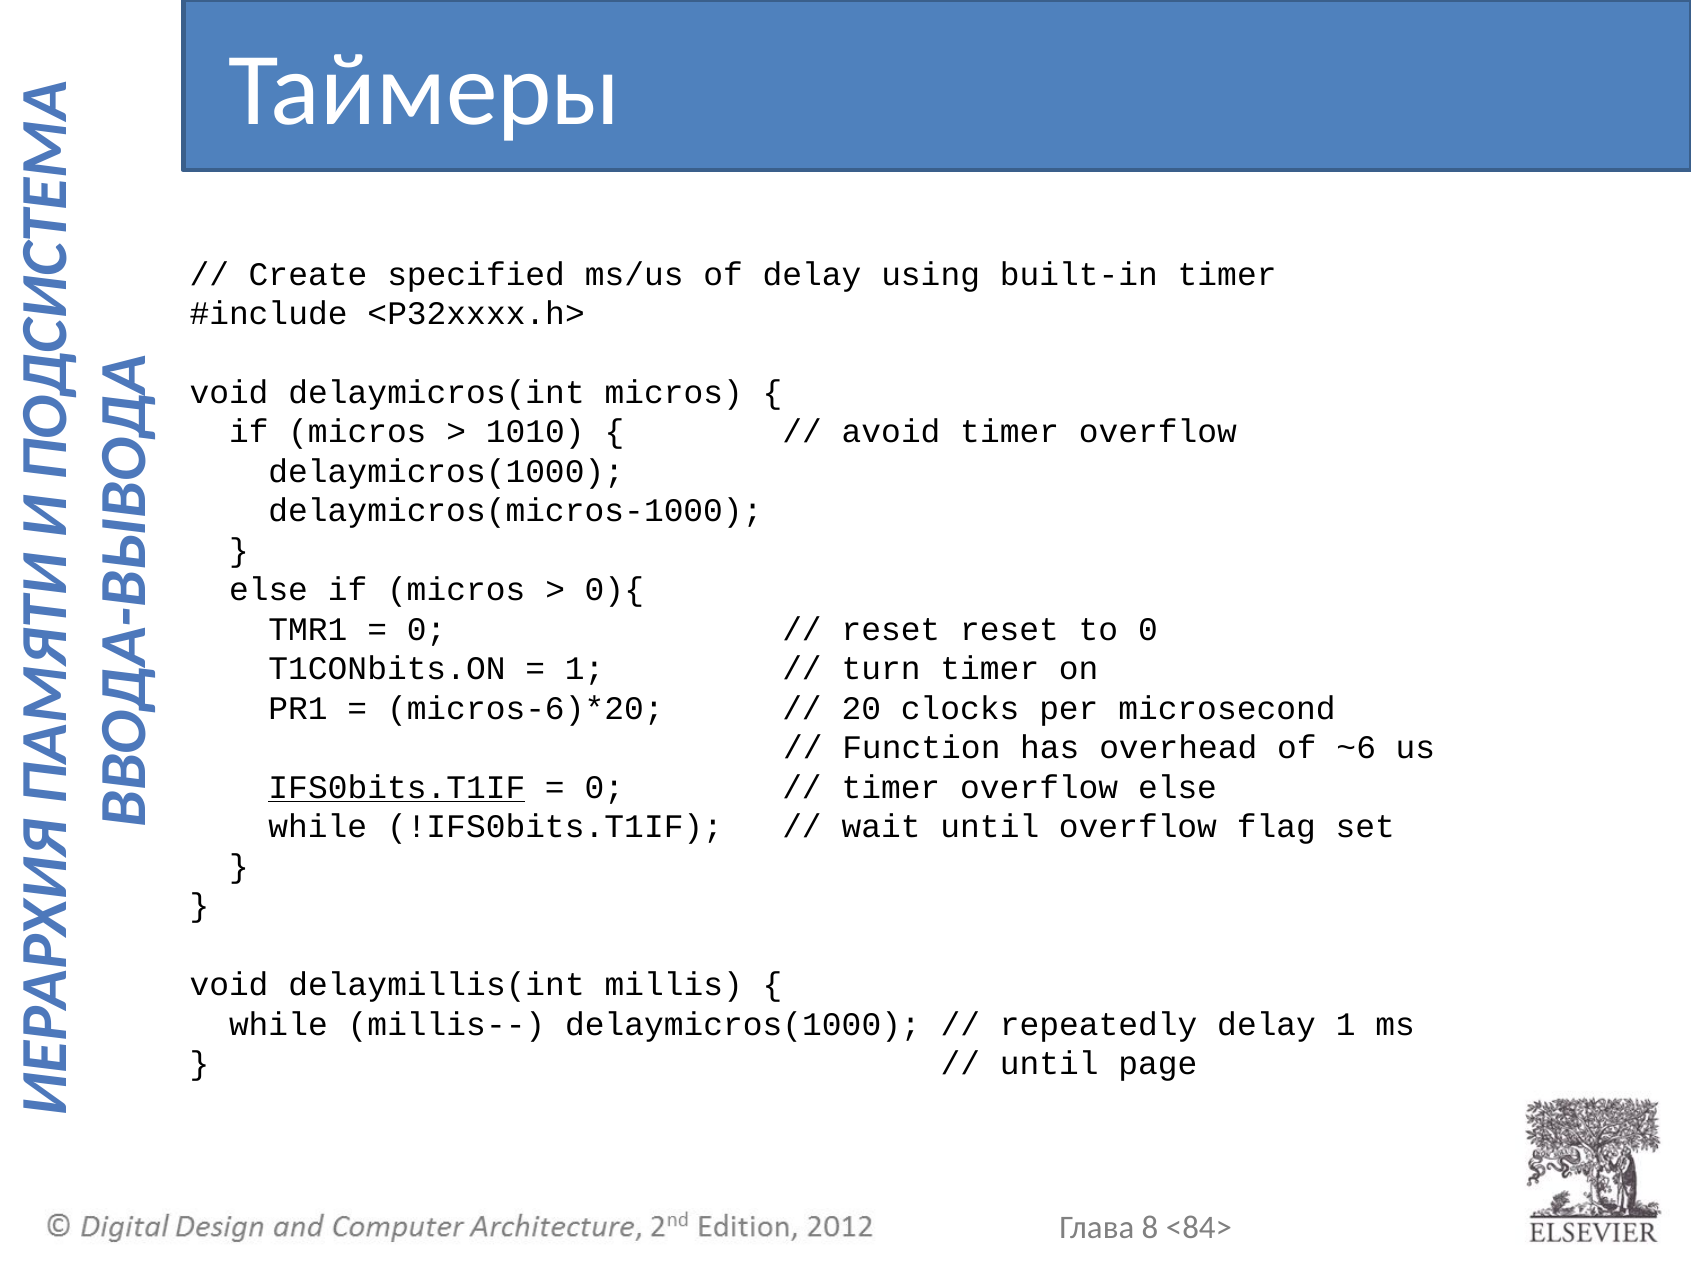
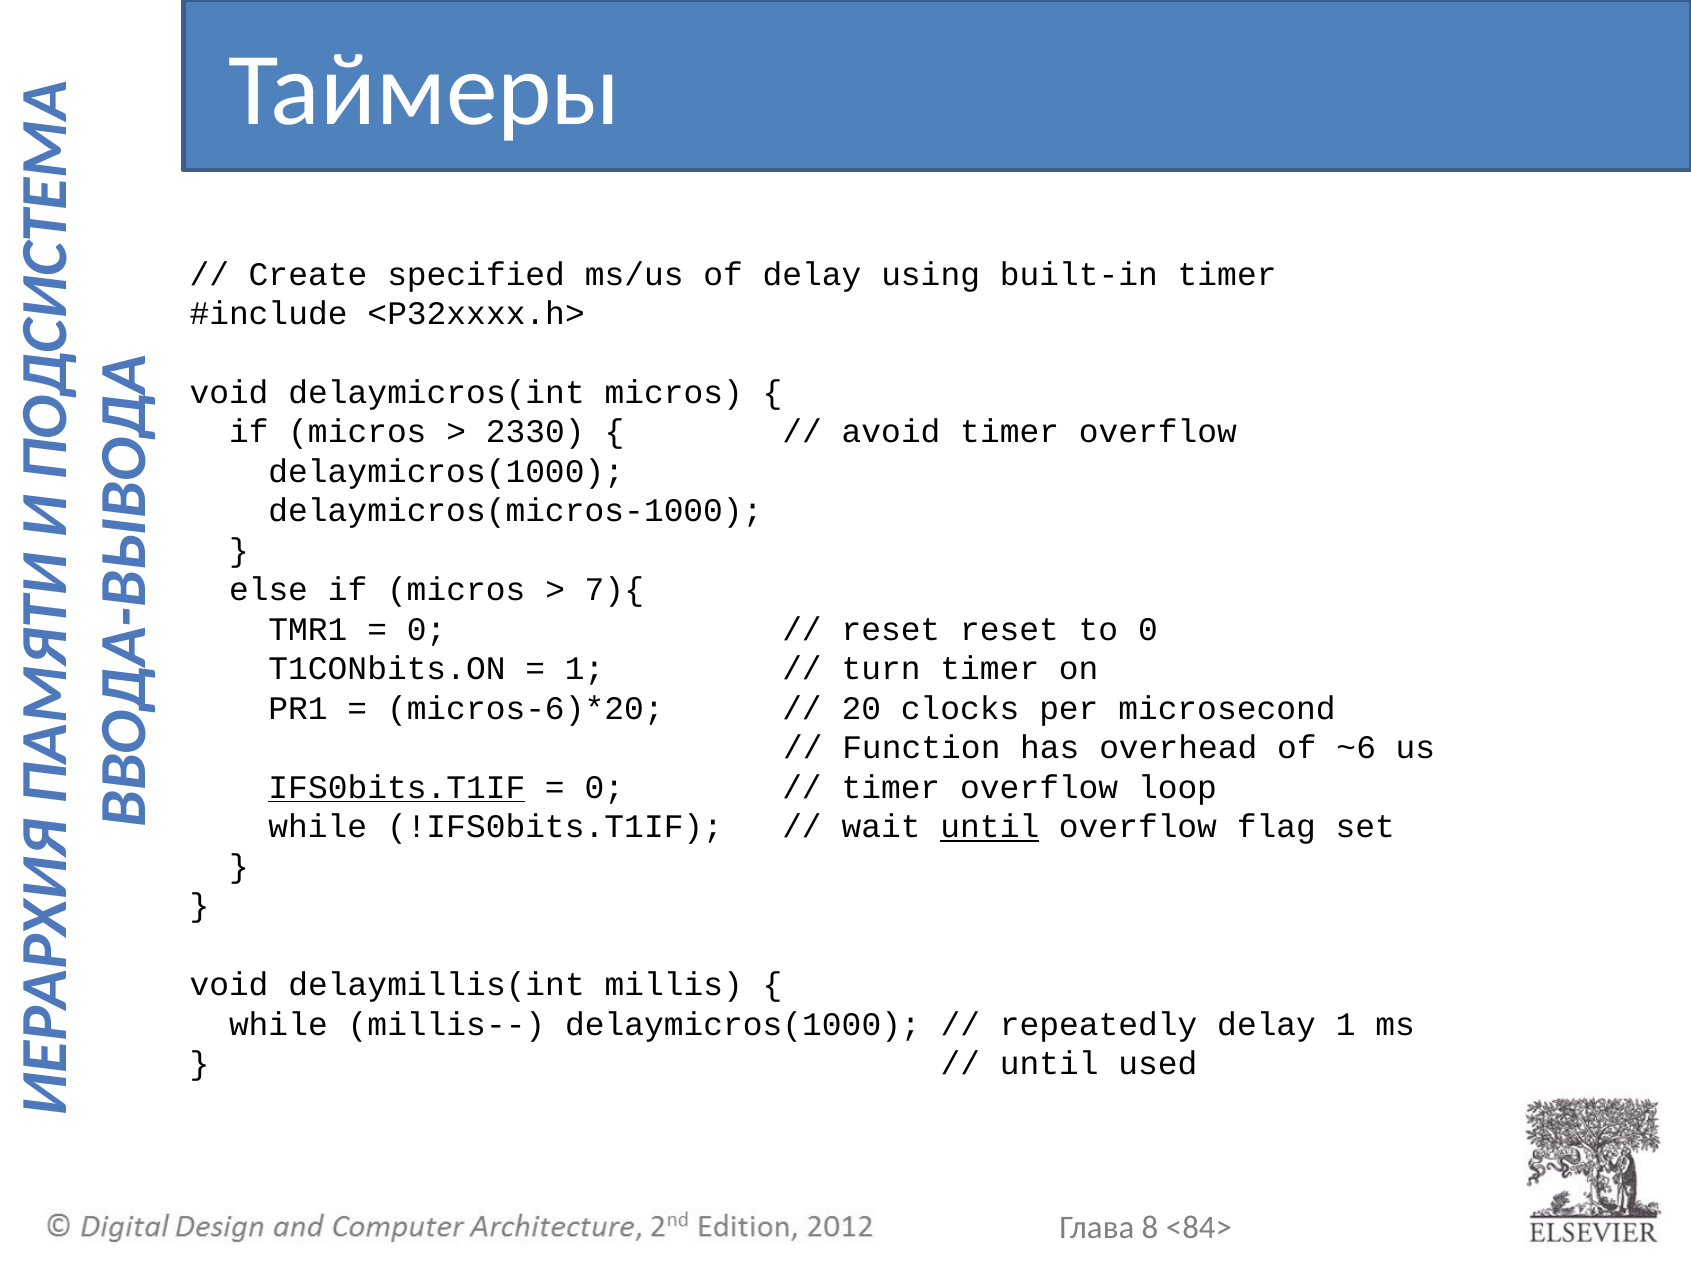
1010: 1010 -> 2330 (535, 432)
0){: 0){ -> 7){ (614, 590)
overflow else: else -> loop (1178, 788)
until underline: none -> present (990, 827)
page: page -> used (1158, 1064)
